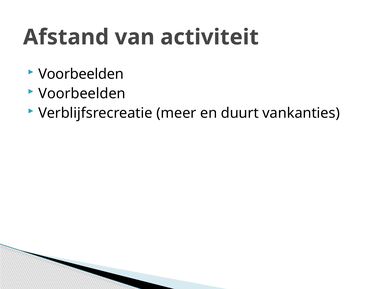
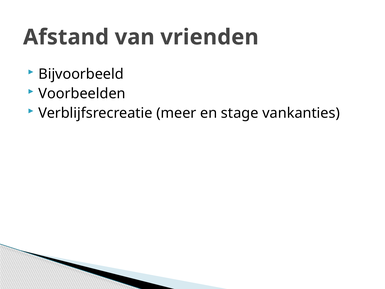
activiteit: activiteit -> vrienden (210, 37)
Voorbeelden: Voorbeelden -> Bijvoorbeeld (81, 74)
duurt: duurt -> stage (240, 113)
